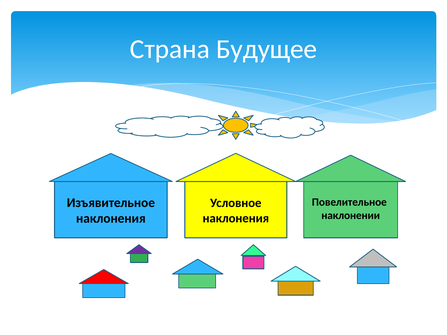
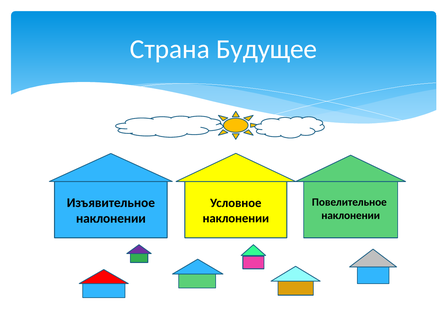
наклонения: наклонения -> наклонении (236, 218)
наклонения: наклонения -> наклонении (111, 219)
